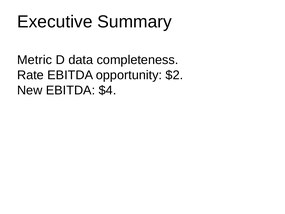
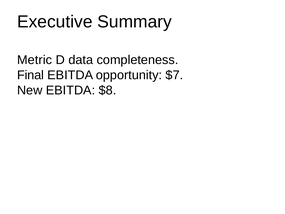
Rate: Rate -> Final (30, 75)
$2: $2 -> $7 (174, 75)
$4: $4 -> $8 (108, 90)
